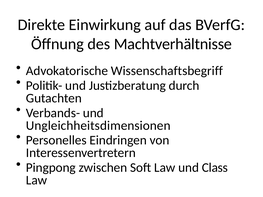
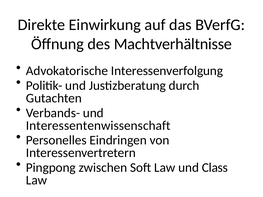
Wissenschaftsbegriff: Wissenschaftsbegriff -> Interessenverfolgung (167, 71)
Ungleichheitsdimensionen: Ungleichheitsdimensionen -> Interessentenwissenschaft (98, 126)
